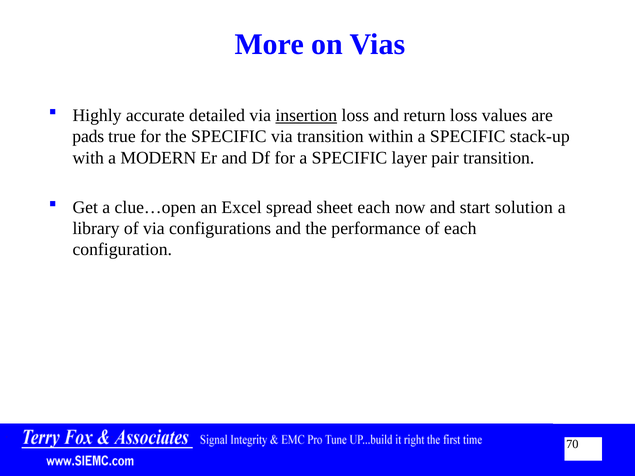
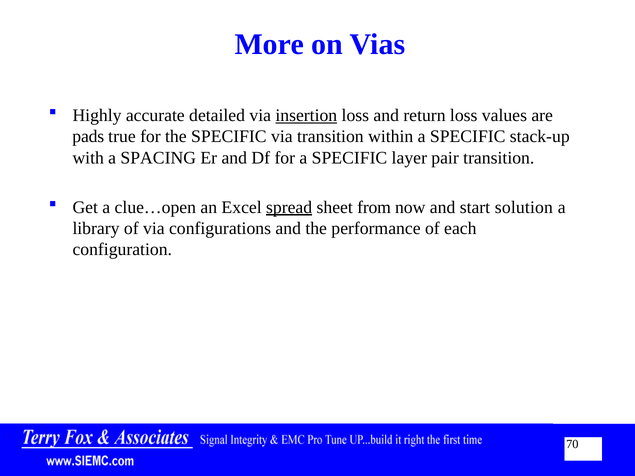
MODERN: MODERN -> SPACING (158, 158)
spread underline: none -> present (289, 207)
sheet each: each -> from (374, 207)
